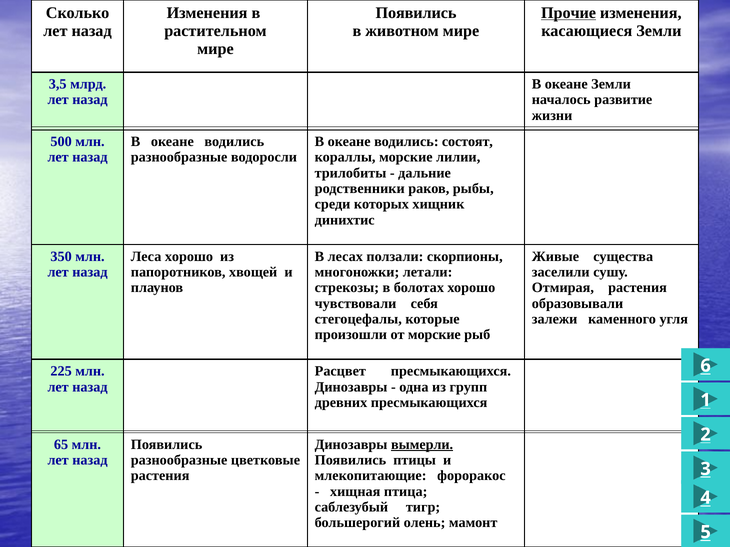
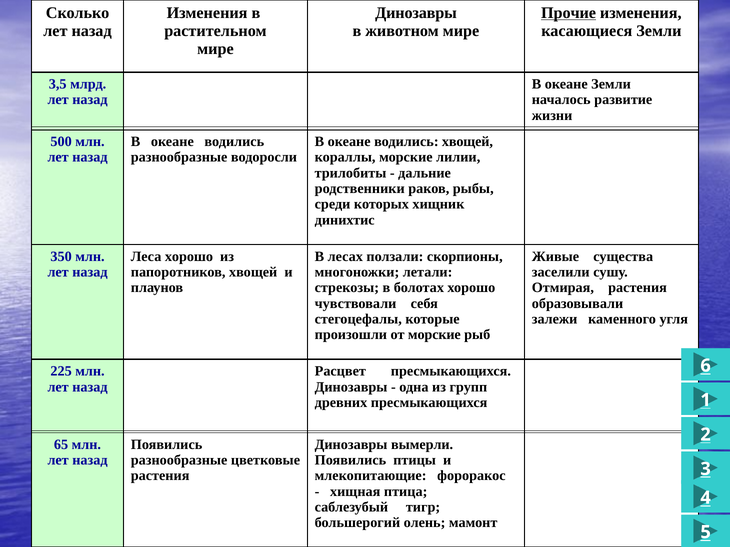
Появились: Появились -> Динозавры (416, 13)
водились состоят: состоят -> хвощей (467, 142)
вымерли underline: present -> none (422, 445)
